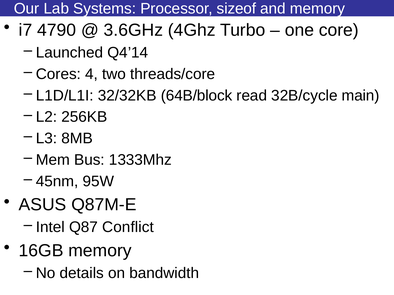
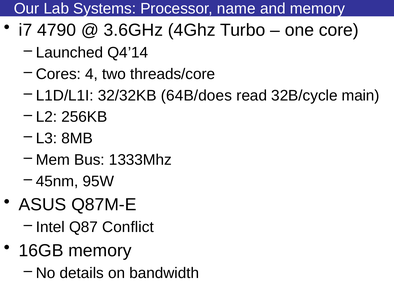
sizeof: sizeof -> name (236, 9)
64B/block: 64B/block -> 64B/does (196, 96)
